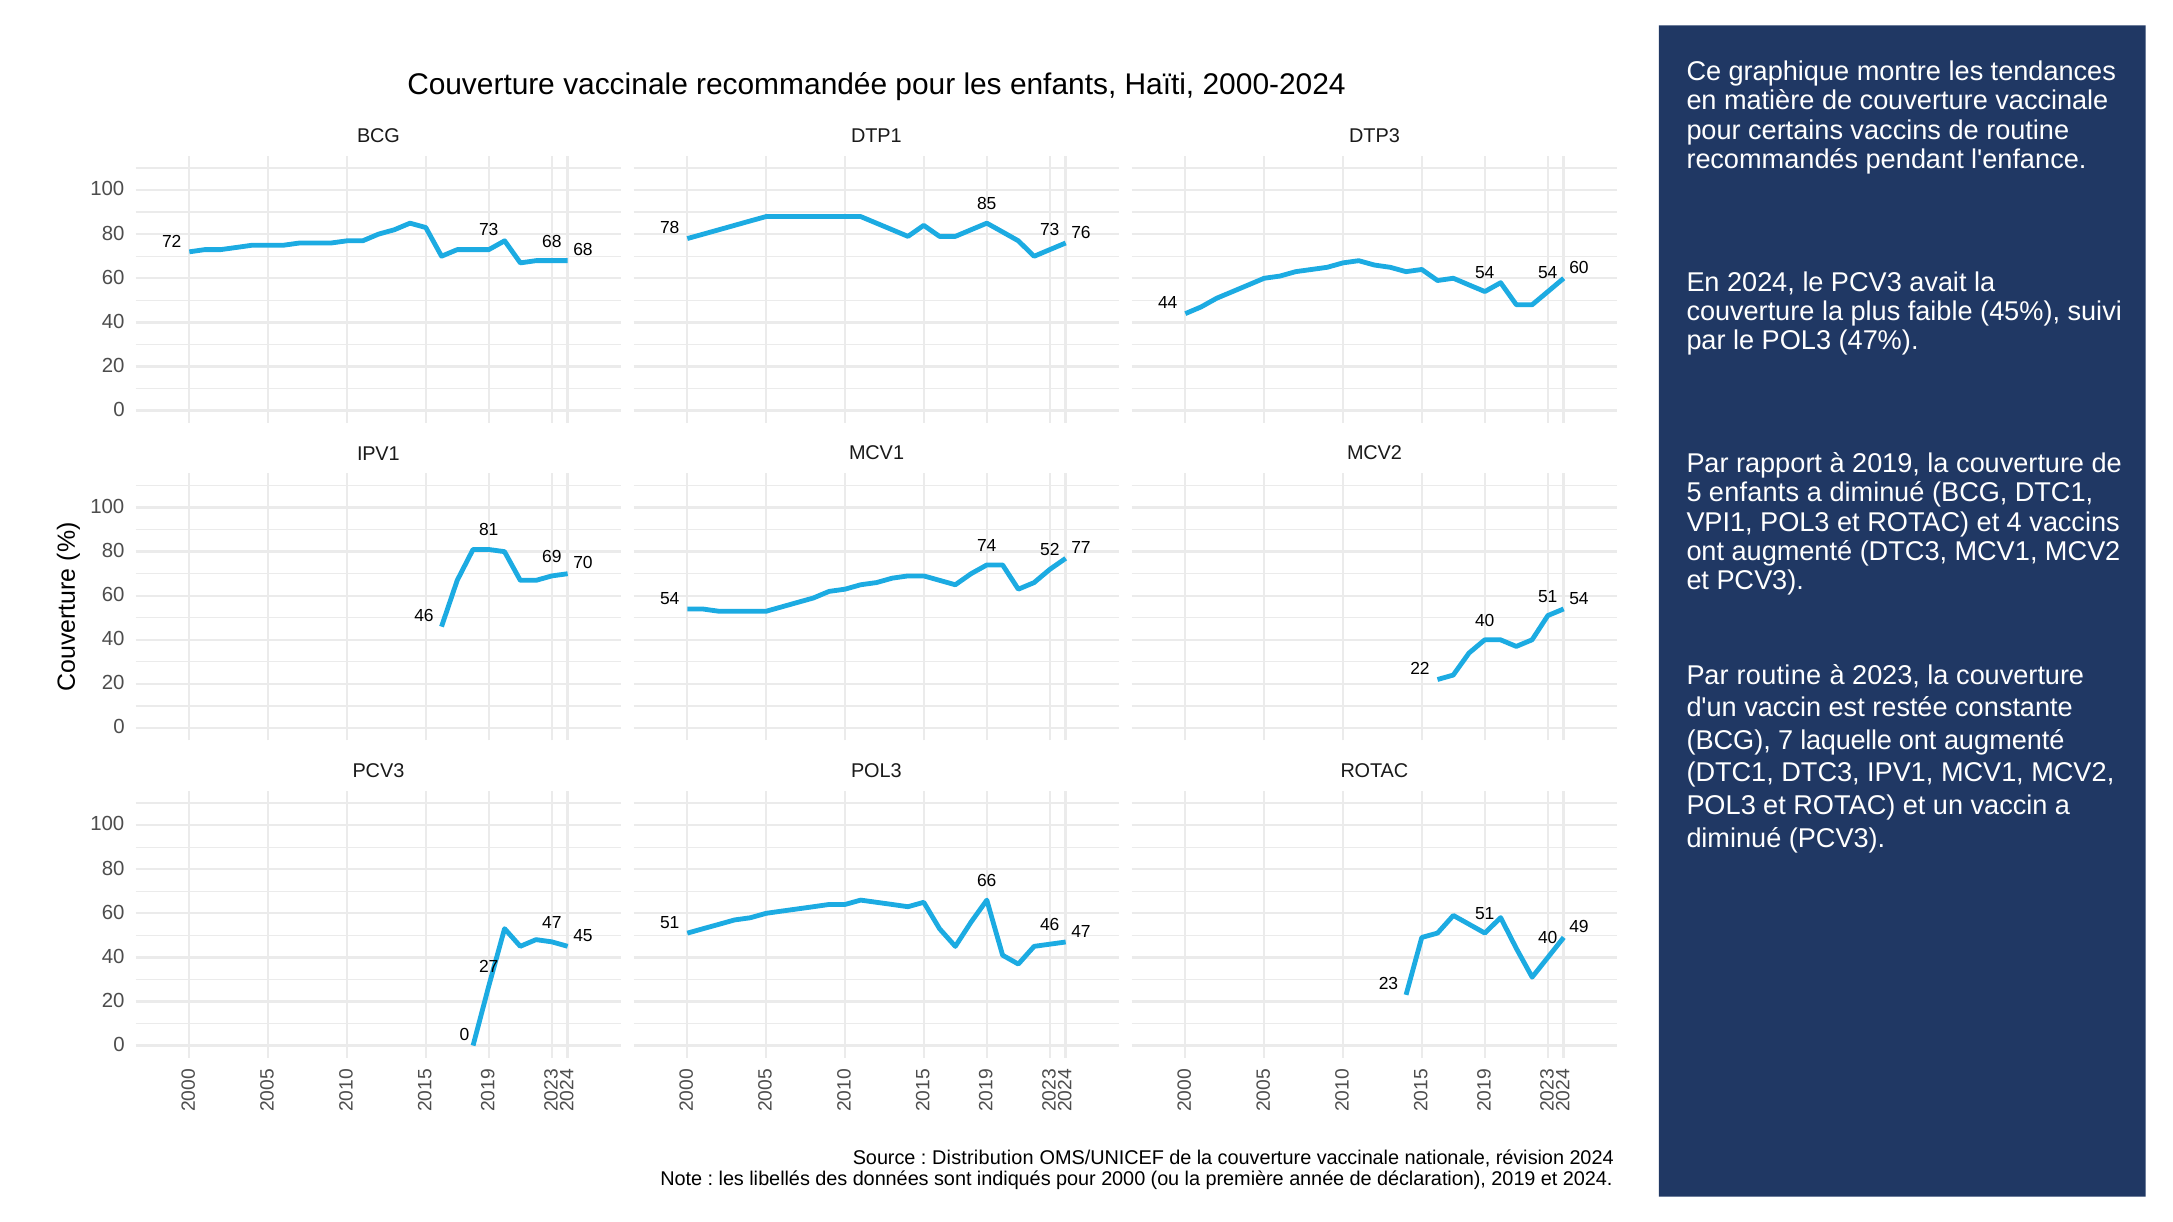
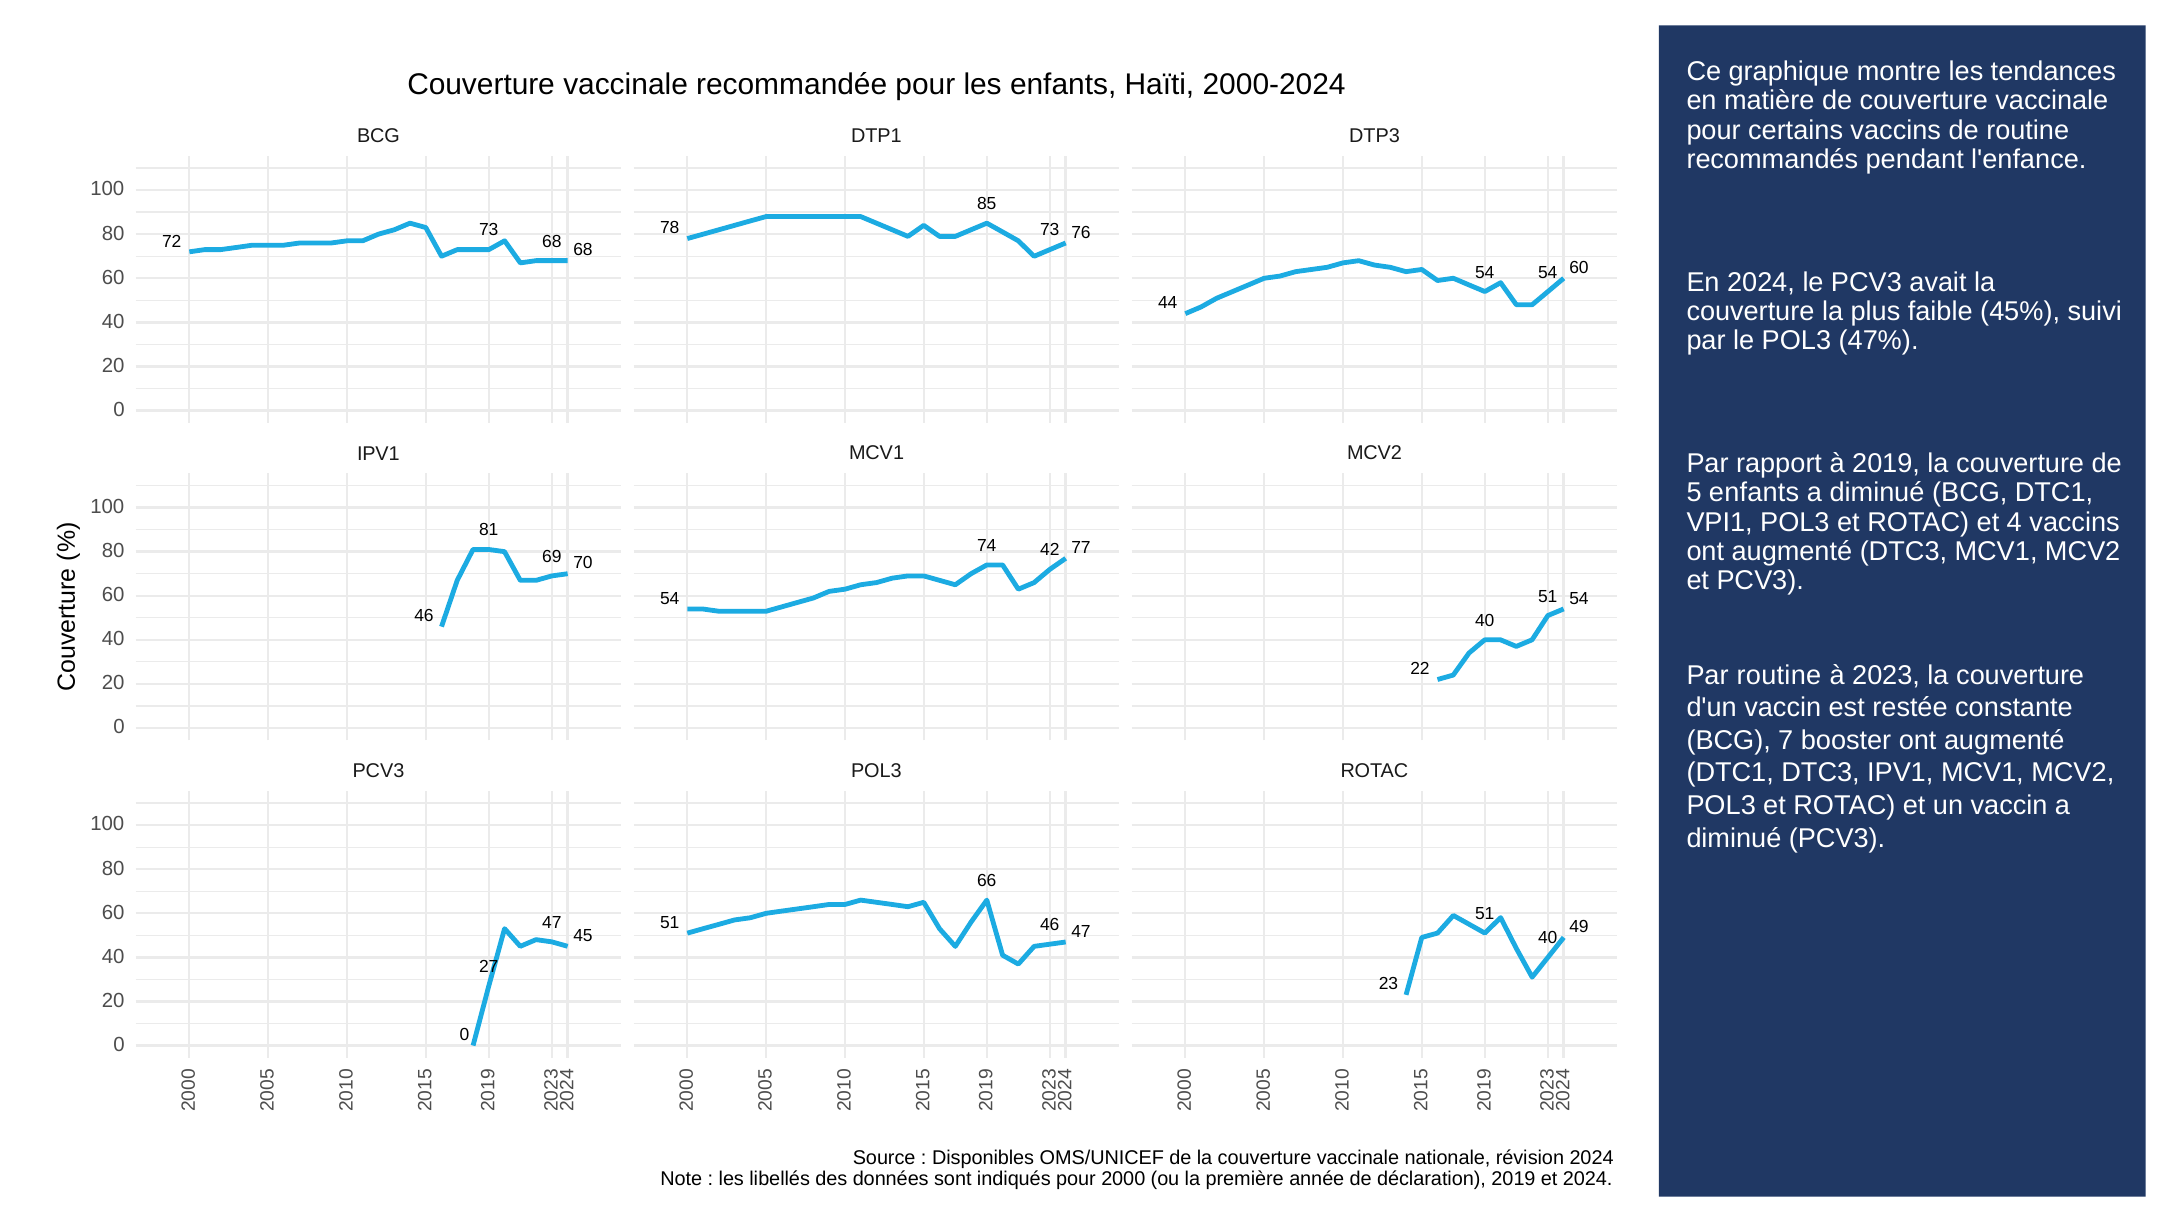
52: 52 -> 42 (1050, 550)
laquelle: laquelle -> booster (1846, 741)
Distribution: Distribution -> Disponibles (983, 1159)
